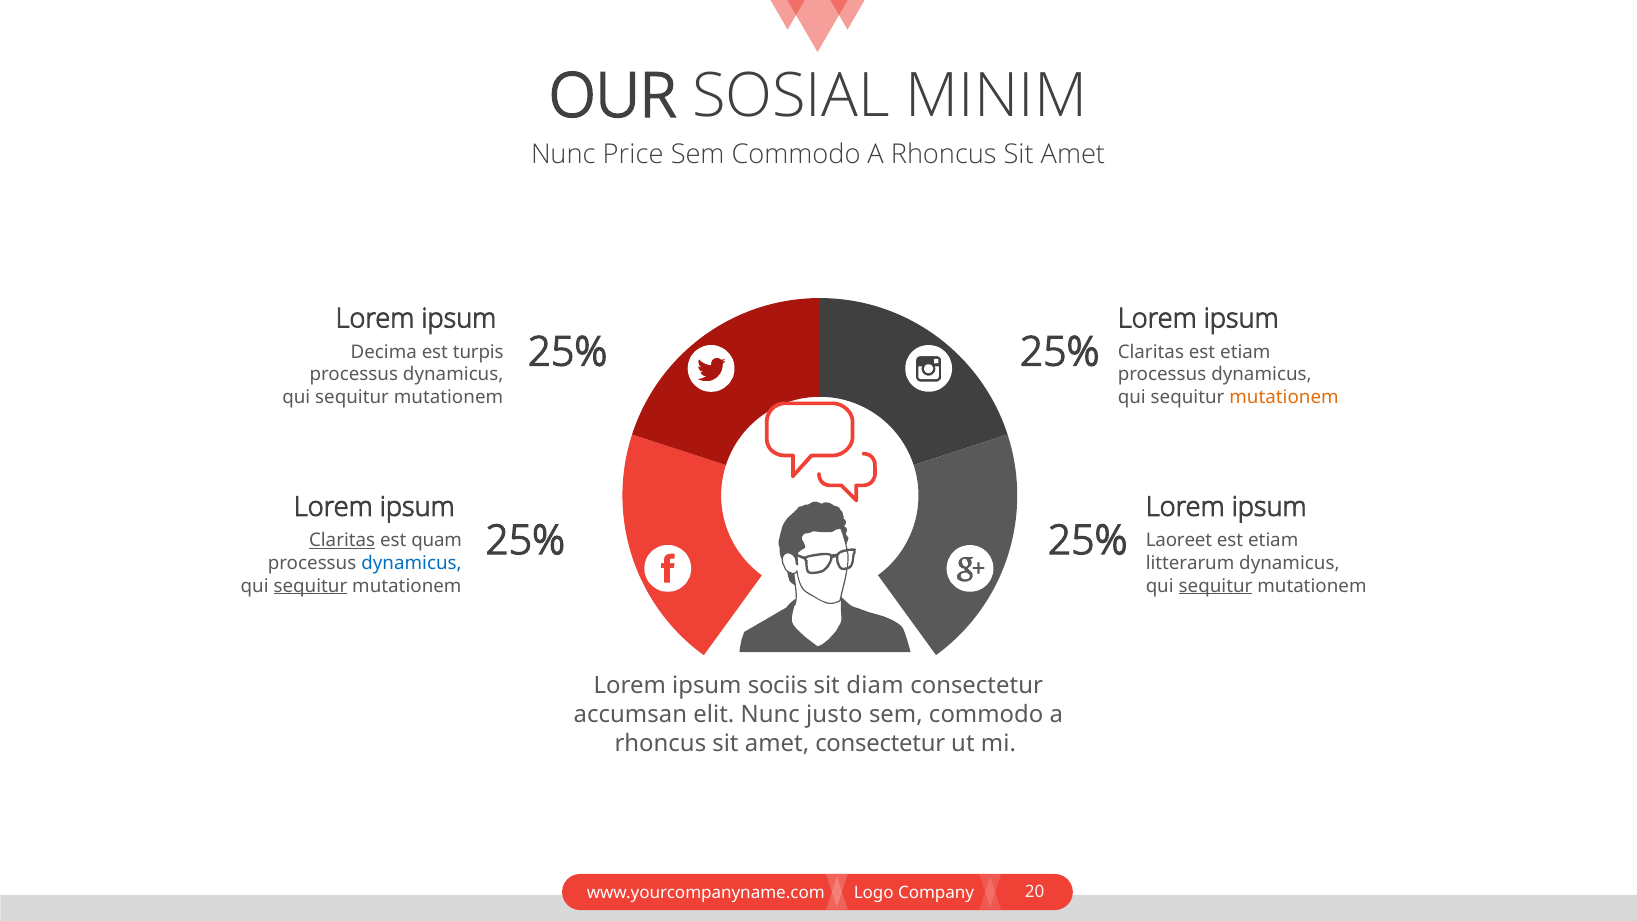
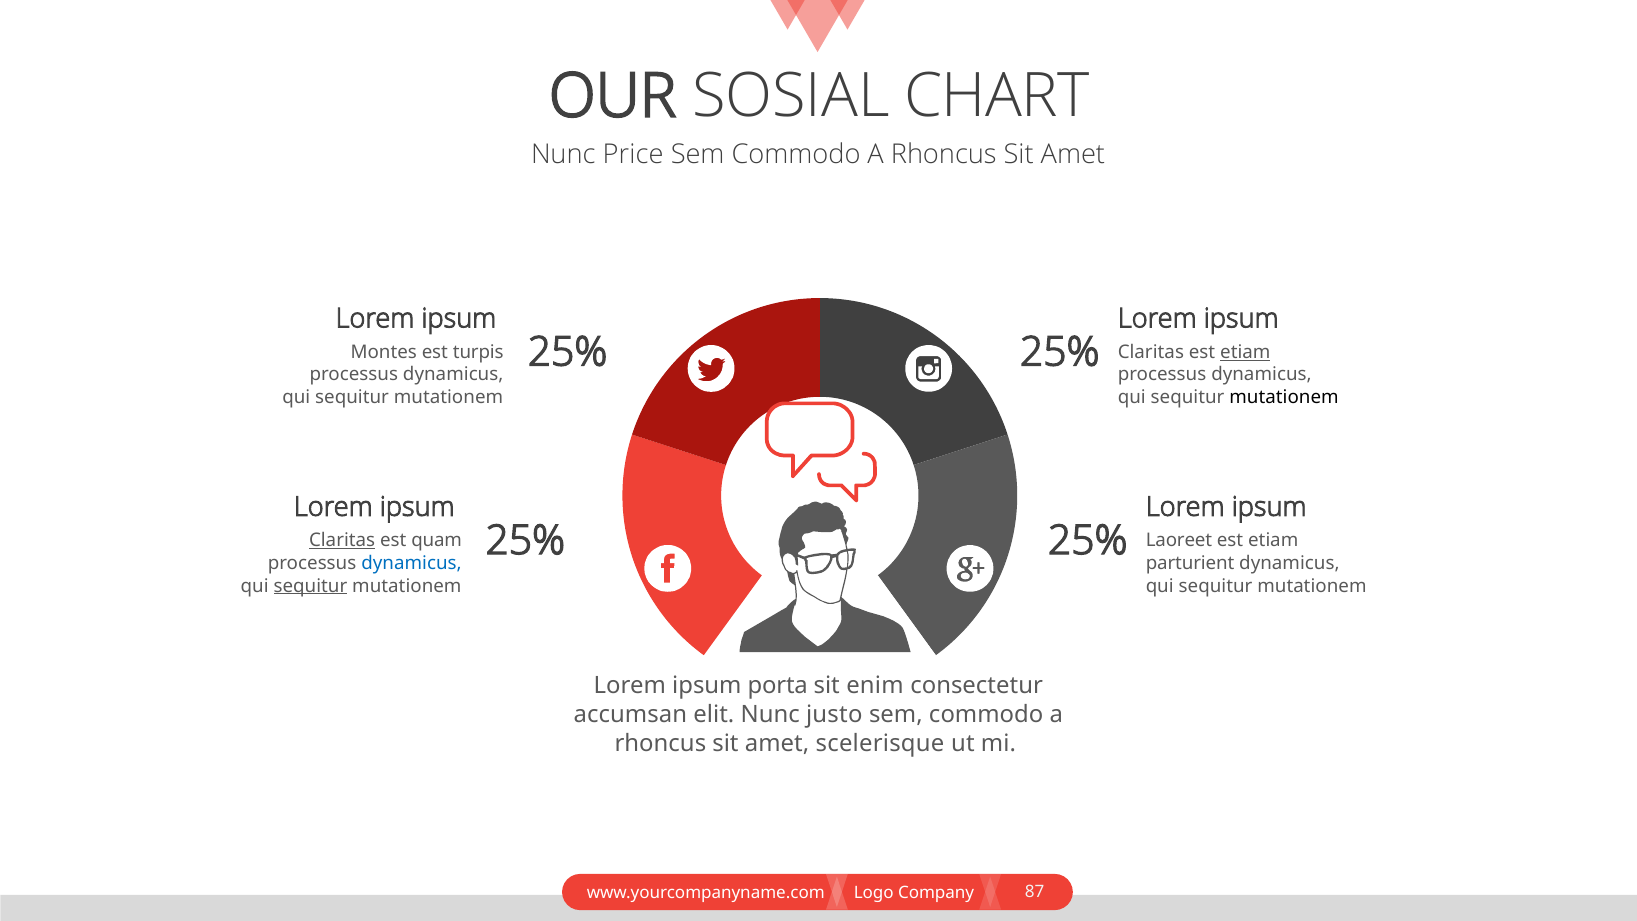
MINIM: MINIM -> CHART (997, 96)
Decima: Decima -> Montes (384, 352)
etiam underline: none -> present (1245, 352)
mutationem colour: orange -> black (1284, 397)
litterarum: litterarum -> parturient (1190, 563)
sequitur underline: present -> none (1216, 586)
sociis: sociis -> porta (778, 686)
diam: diam -> enim (875, 686)
amet consectetur: consectetur -> scelerisque (880, 743)
20: 20 -> 87 (1035, 892)
